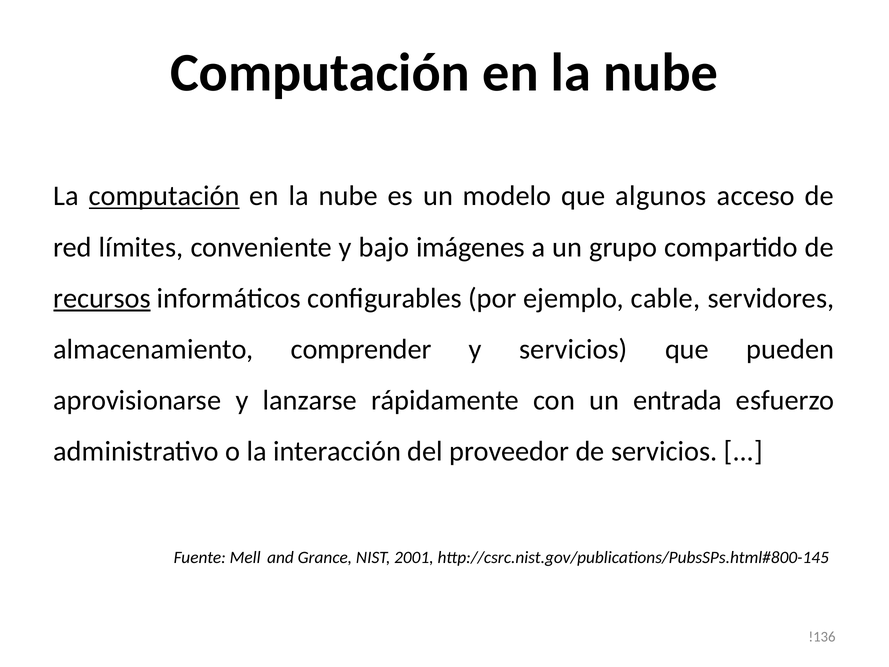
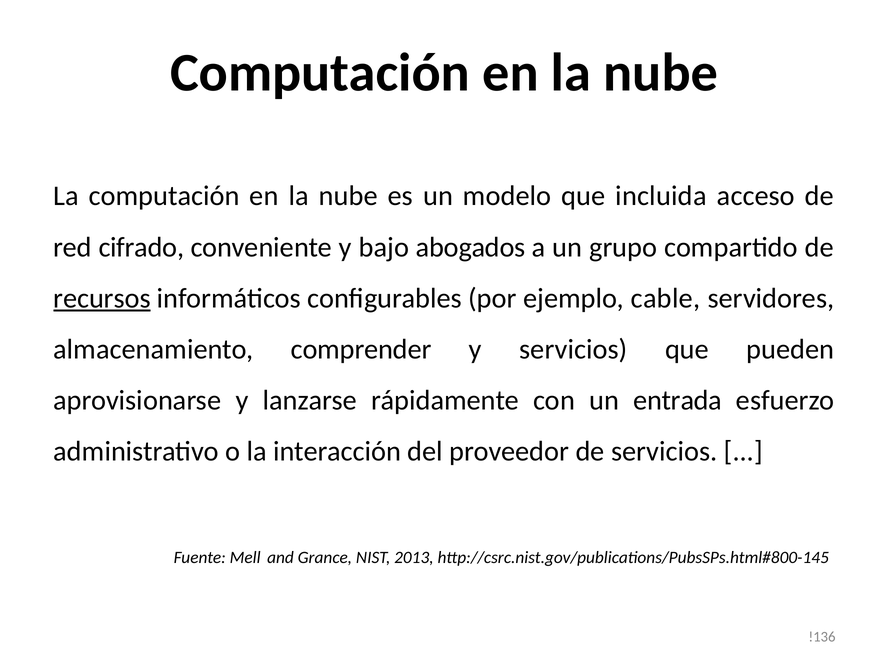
computación underline: present -> none (164, 196)
algunos: algunos -> incluida (661, 196)
límites: límites -> cifrado (141, 247)
imágenes: imágenes -> abogados (471, 247)
2001: 2001 -> 2013 (414, 557)
